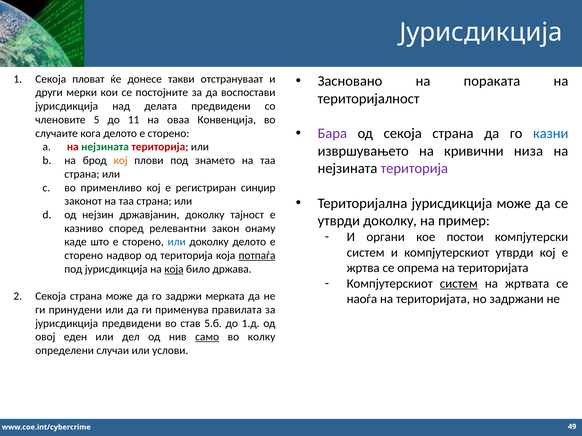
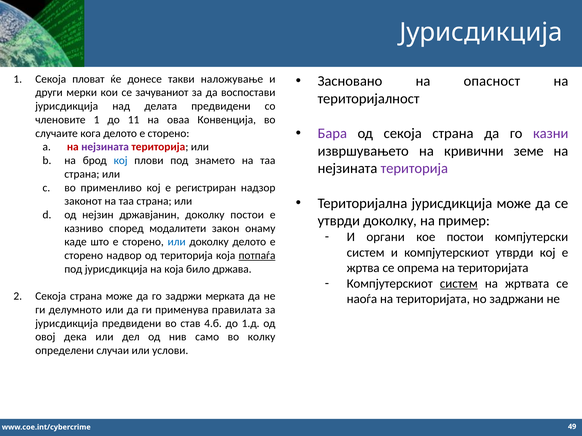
пораката: пораката -> опасност (492, 81)
отстрануваат: отстрануваат -> наложување (232, 79)
постојните: постојните -> зачуваниот (162, 93)
членовите 5: 5 -> 1 (97, 120)
казни colour: blue -> purple (551, 134)
нејзината colour: green -> purple (105, 147)
низа: низа -> земе (529, 151)
кој colour: orange -> blue (121, 161)
синџир: синџир -> надзор (258, 188)
доколку тајност: тајност -> постои (247, 215)
релевантни: релевантни -> модалитети (178, 229)
која underline: present -> none (174, 269)
принудени: принудени -> делумното (75, 310)
5.б: 5.б -> 4.б (213, 324)
еден: еден -> дека (75, 337)
само underline: present -> none (207, 337)
